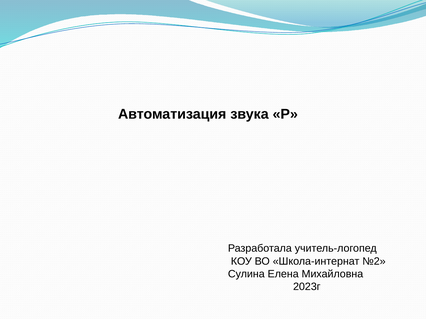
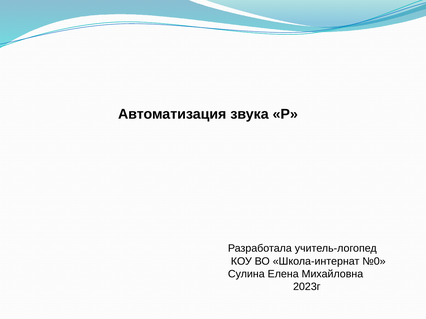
№2: №2 -> №0 (374, 262)
